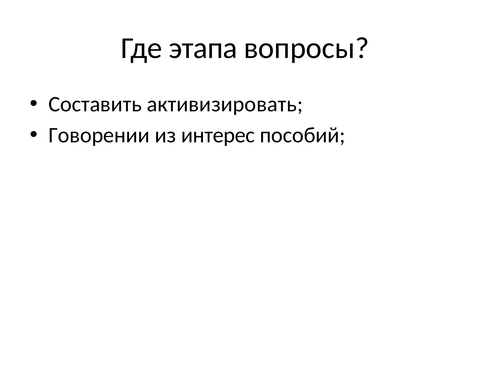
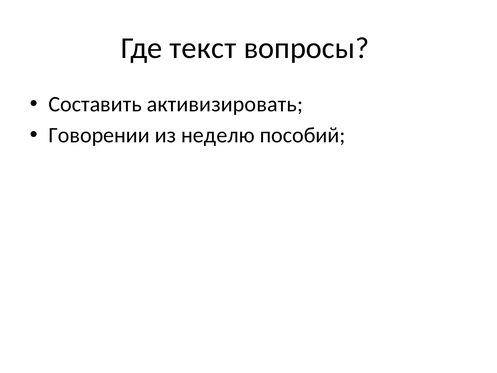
этапа: этапа -> текст (203, 48)
интерес: интерес -> неделю (218, 135)
